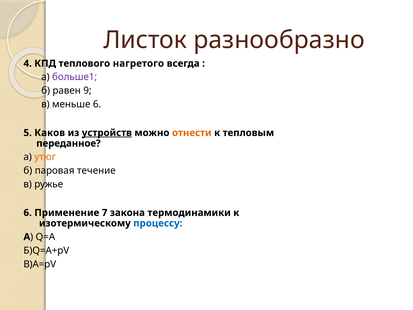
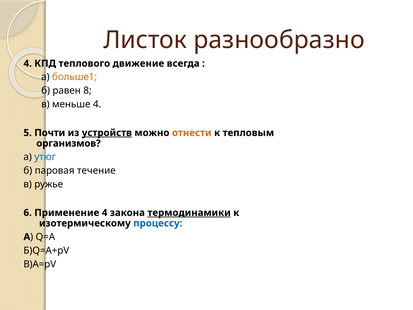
нагретого: нагретого -> движение (138, 63)
больше1 colour: purple -> orange (75, 77)
9: 9 -> 8 (87, 91)
меньше 6: 6 -> 4 (97, 104)
Каков: Каков -> Почти (50, 133)
переданное: переданное -> организмов (68, 143)
утюг colour: orange -> blue (45, 157)
Применение 7: 7 -> 4 (105, 213)
термодинамики underline: none -> present (189, 213)
